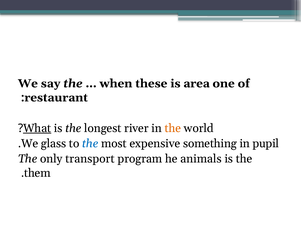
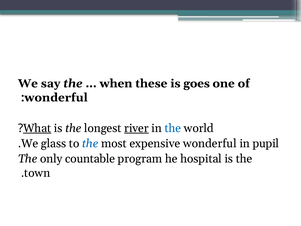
area: area -> goes (197, 83)
restaurant: restaurant -> wonderful (56, 97)
river underline: none -> present (136, 128)
the colour: orange -> blue (173, 128)
expensive something: something -> wonderful (210, 143)
transport: transport -> countable (90, 159)
animals: animals -> hospital (201, 159)
them: them -> town (37, 173)
